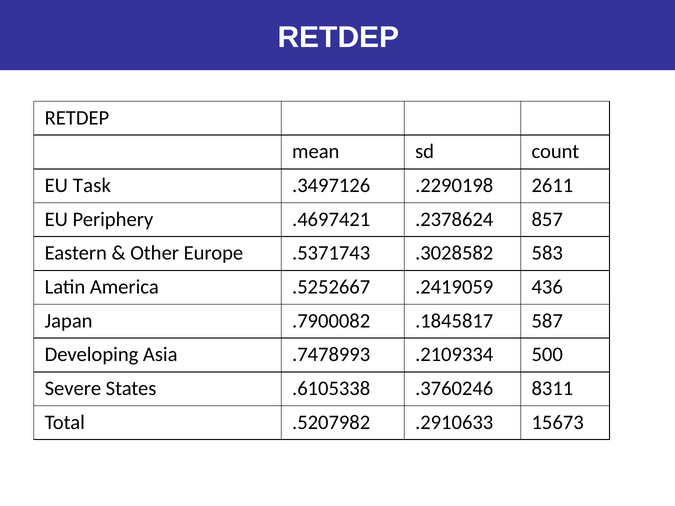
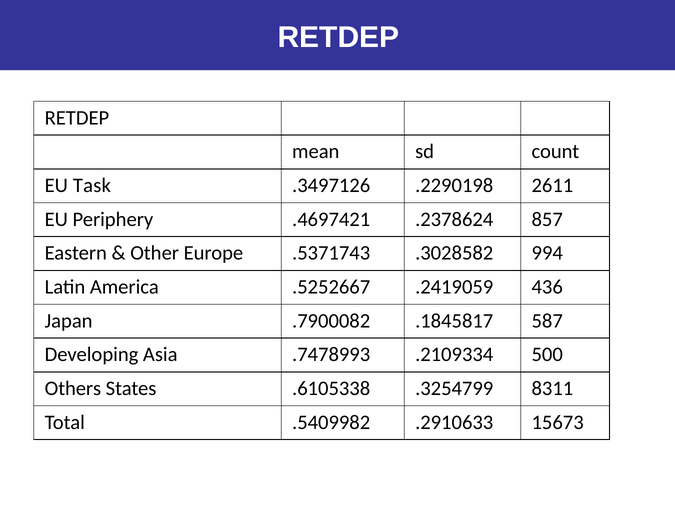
583: 583 -> 994 (547, 253)
Severe: Severe -> Others (73, 389)
.3760246: .3760246 -> .3254799 (454, 389)
.5207982: .5207982 -> .5409982 (331, 422)
